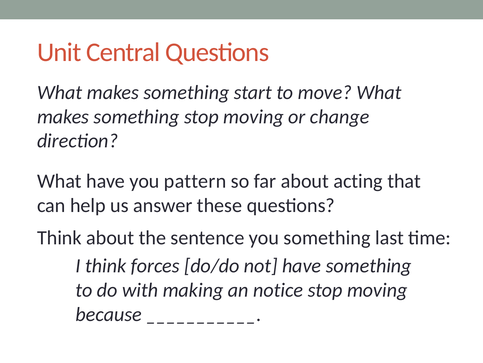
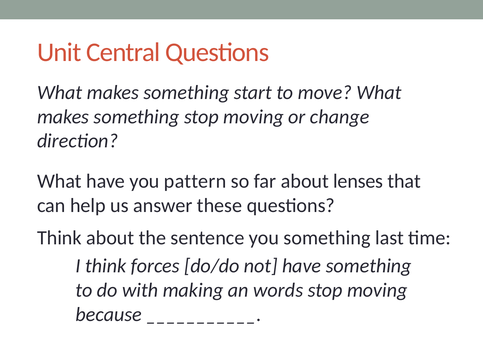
acting: acting -> lenses (358, 181)
notice: notice -> words (278, 290)
